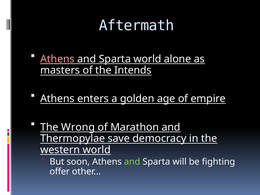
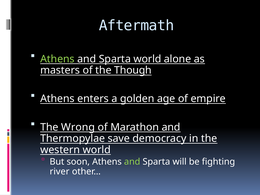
Athens colour: pink -> light green (57, 59)
Intends: Intends -> Though (133, 70)
offer: offer -> river (60, 172)
